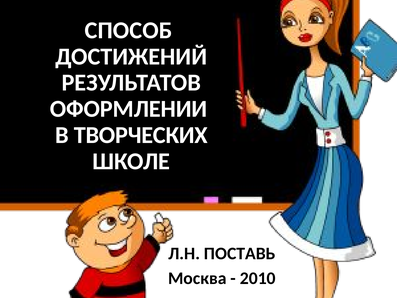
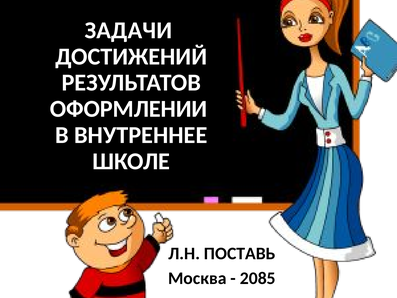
СПОСОБ: СПОСОБ -> ЗАДАЧИ (128, 30)
ТВОРЧЕСКИХ: ТВОРЧЕСКИХ -> ВНУТРЕННЕЕ (141, 135)
2010: 2010 -> 2085 (258, 278)
